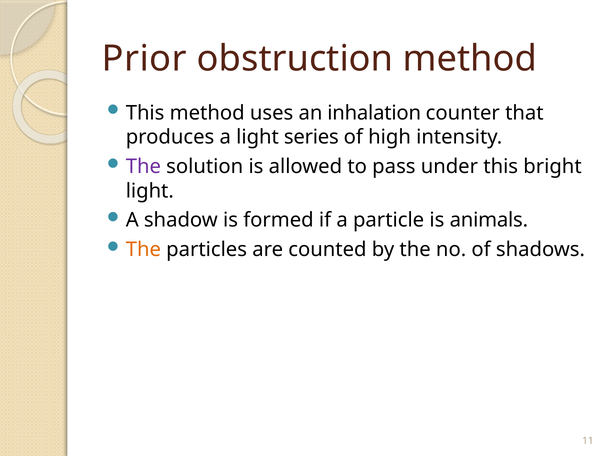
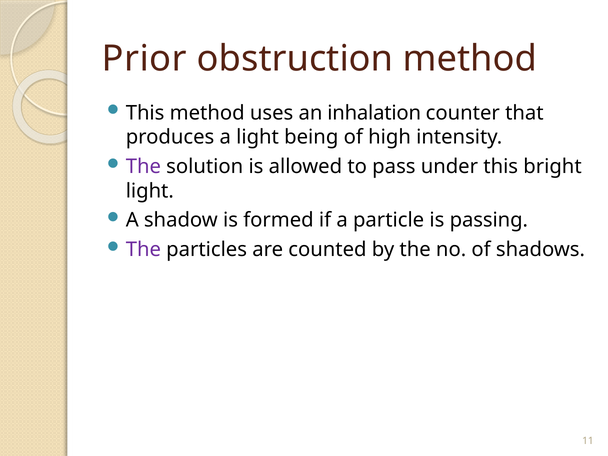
series: series -> being (311, 137)
animals: animals -> passing (489, 220)
The colour: orange -> purple (143, 250)
